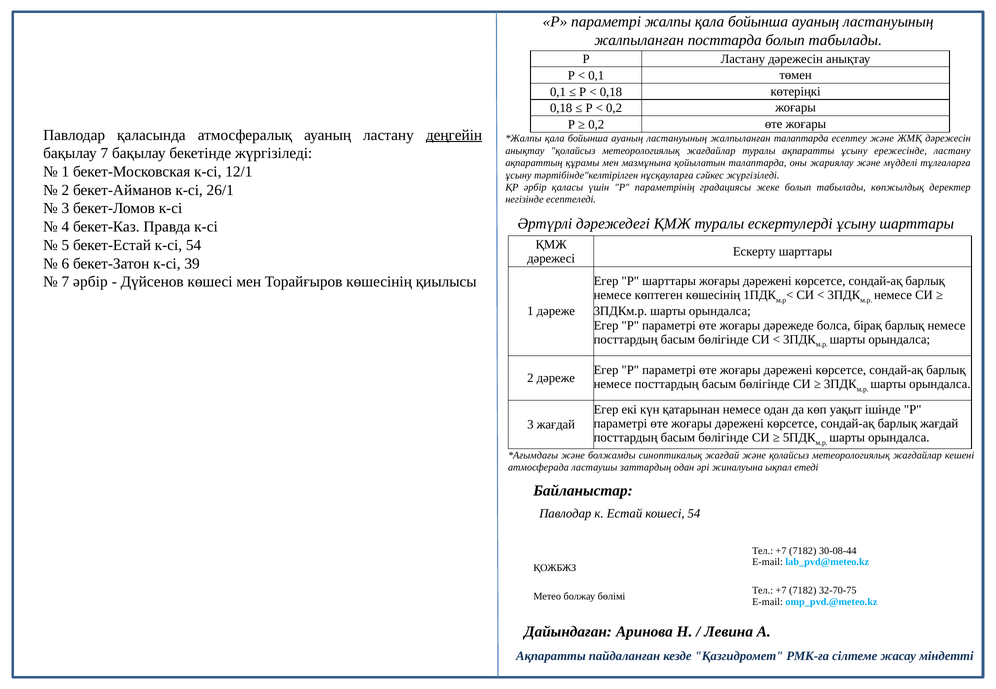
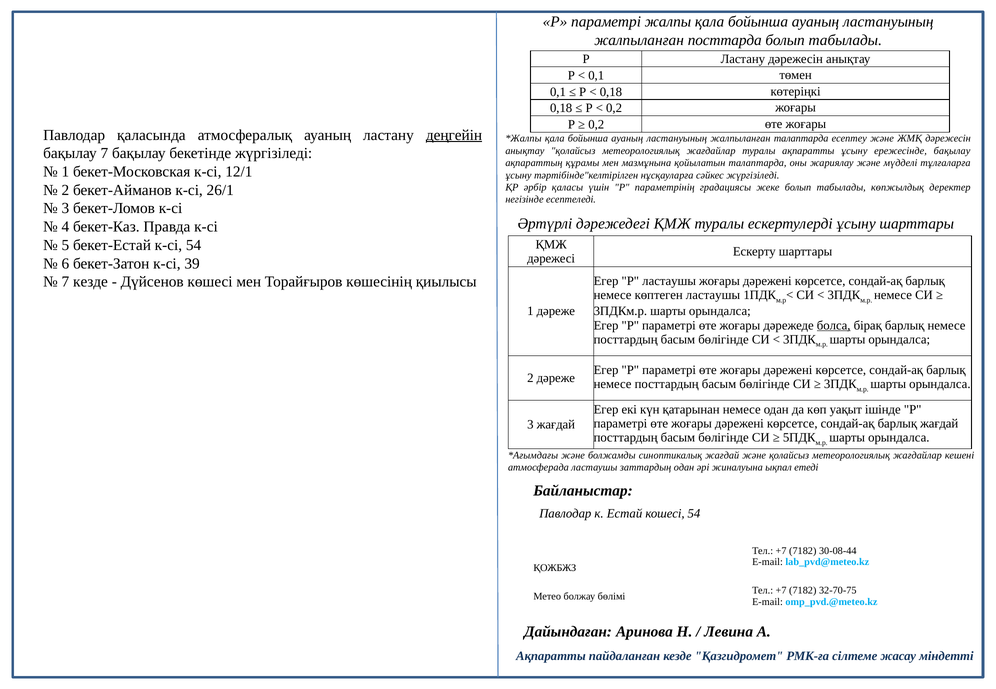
ережесінде ластану: ластану -> бақылау (952, 151)
7 әрбір: әрбір -> кезде (90, 282)
Р шарттары: шарттары -> ластаушы (669, 281)
көптеген көшесінің: көшесінің -> ластаушы (713, 295)
болса underline: none -> present (834, 326)
